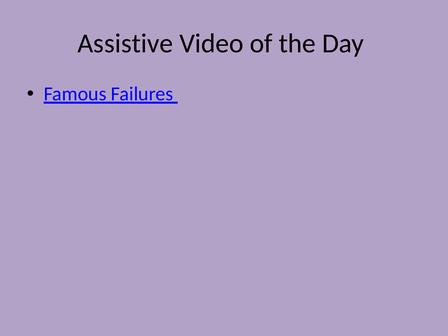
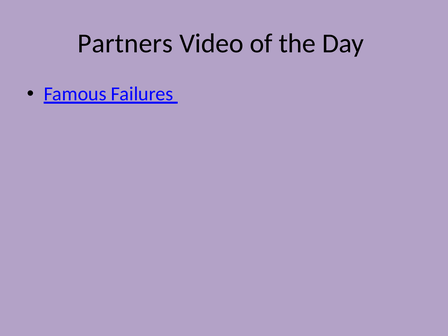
Assistive: Assistive -> Partners (125, 43)
